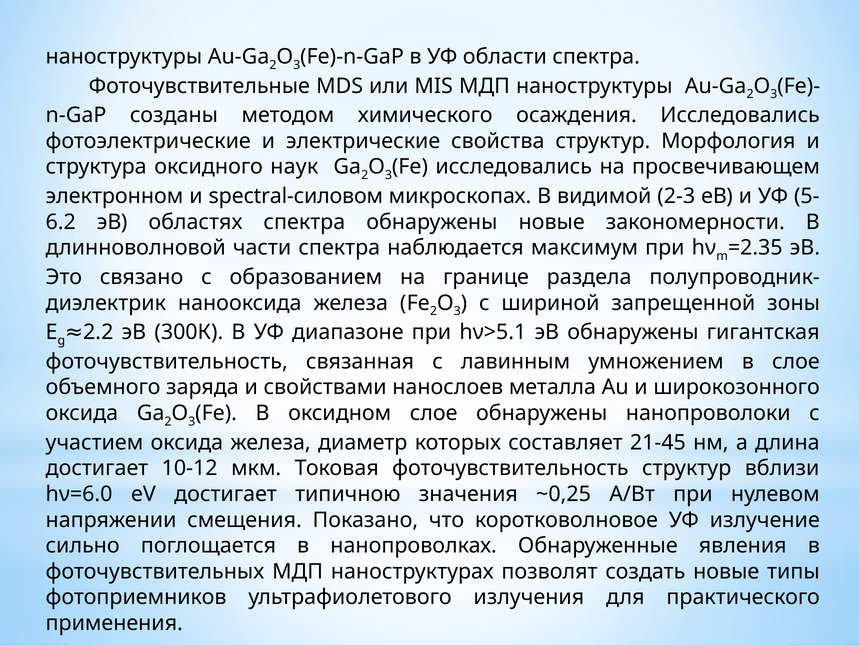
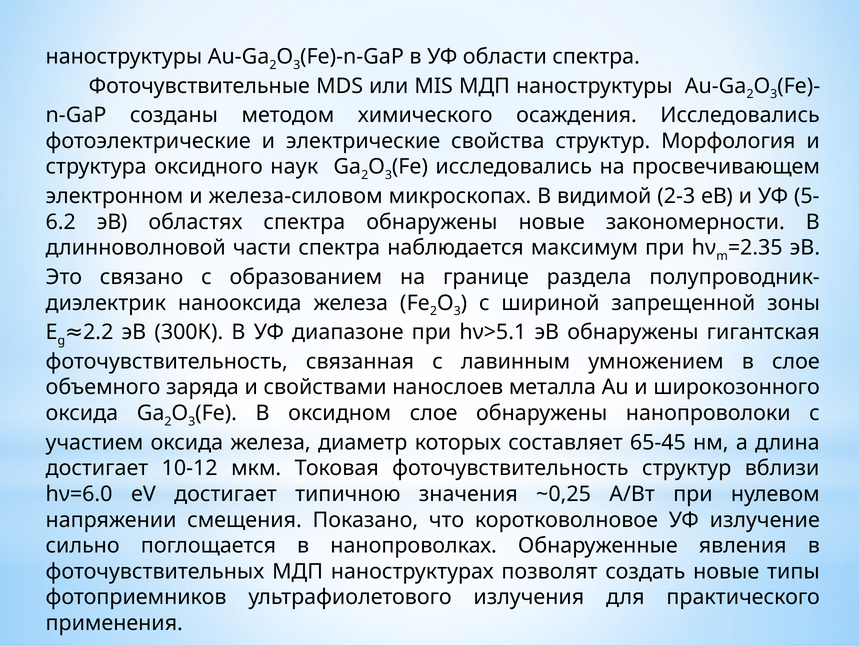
spectral-силовом: spectral-силовом -> железа-силовом (296, 196)
21-45: 21-45 -> 65-45 (658, 442)
